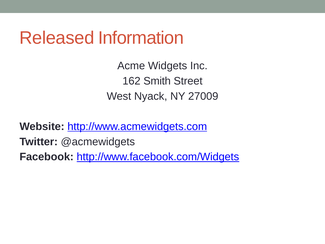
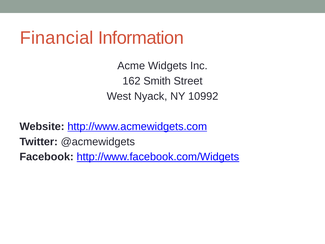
Released: Released -> Financial (57, 38)
27009: 27009 -> 10992 (203, 96)
